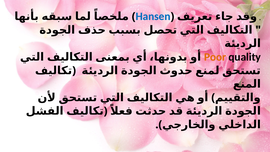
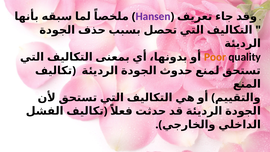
Hansen colour: blue -> purple (153, 16)
